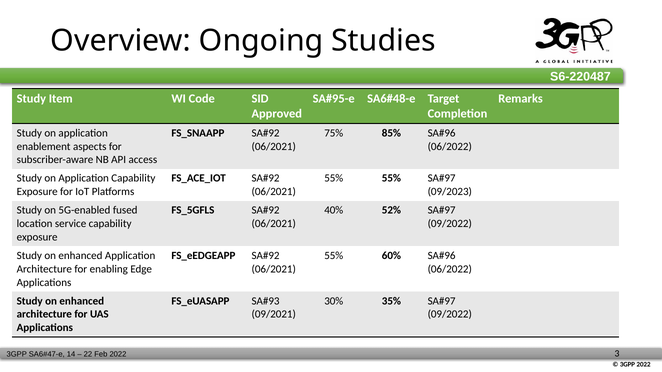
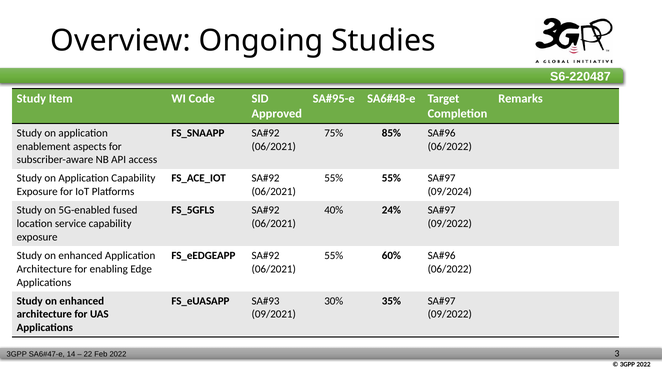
09/2023: 09/2023 -> 09/2024 (450, 192)
52%: 52% -> 24% (391, 210)
